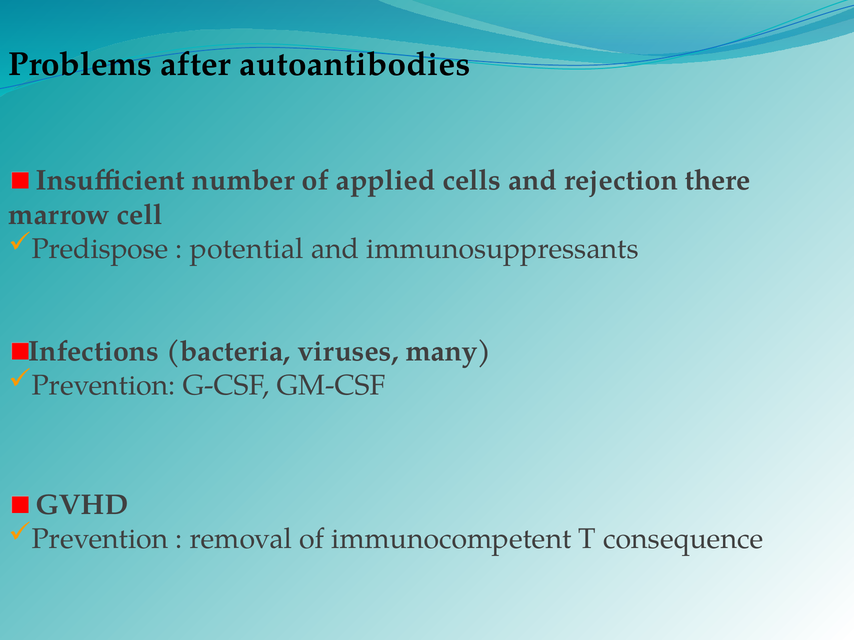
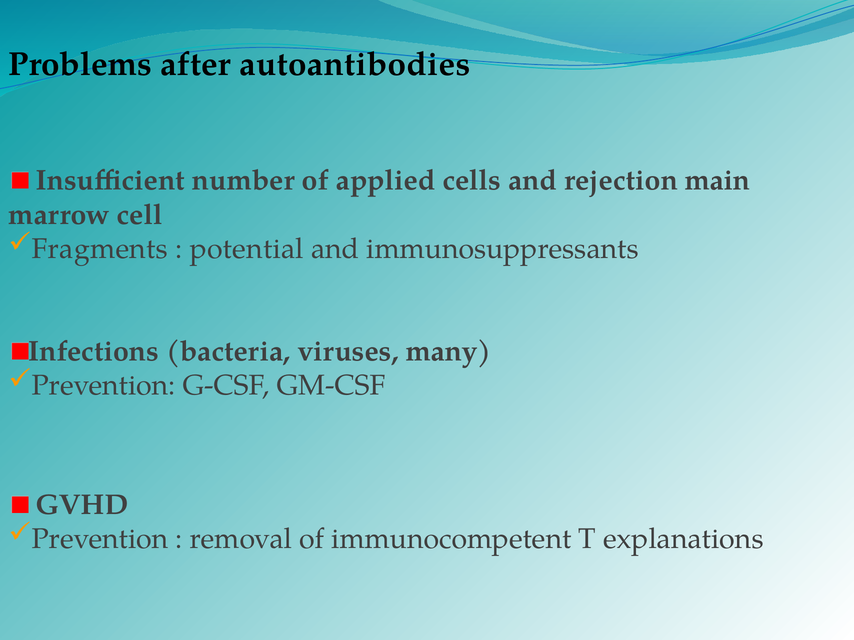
there: there -> main (718, 181)
Predispose: Predispose -> Fragments (100, 249)
consequence: consequence -> explanations (683, 539)
